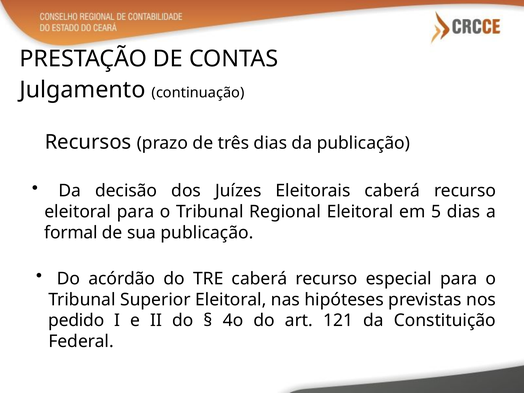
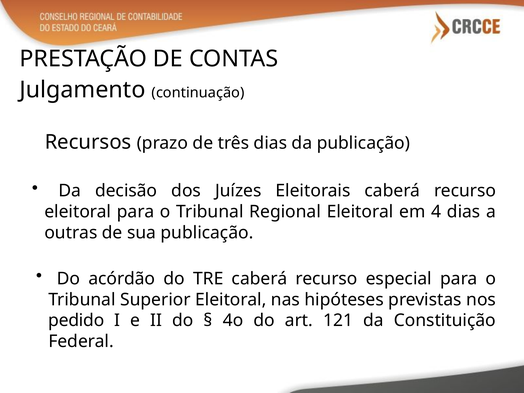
5: 5 -> 4 (436, 212)
formal: formal -> outras (71, 233)
